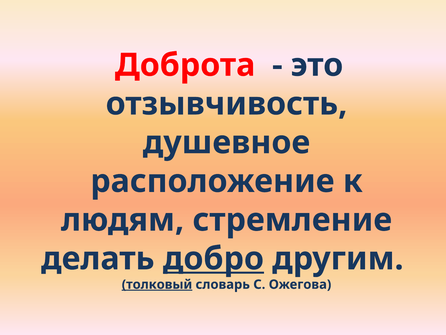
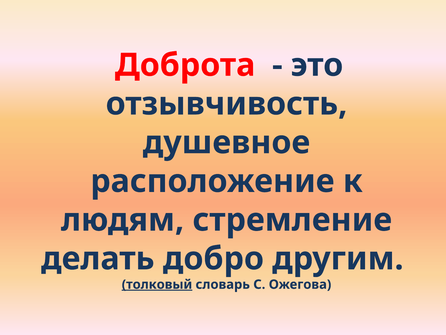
добро underline: present -> none (213, 258)
